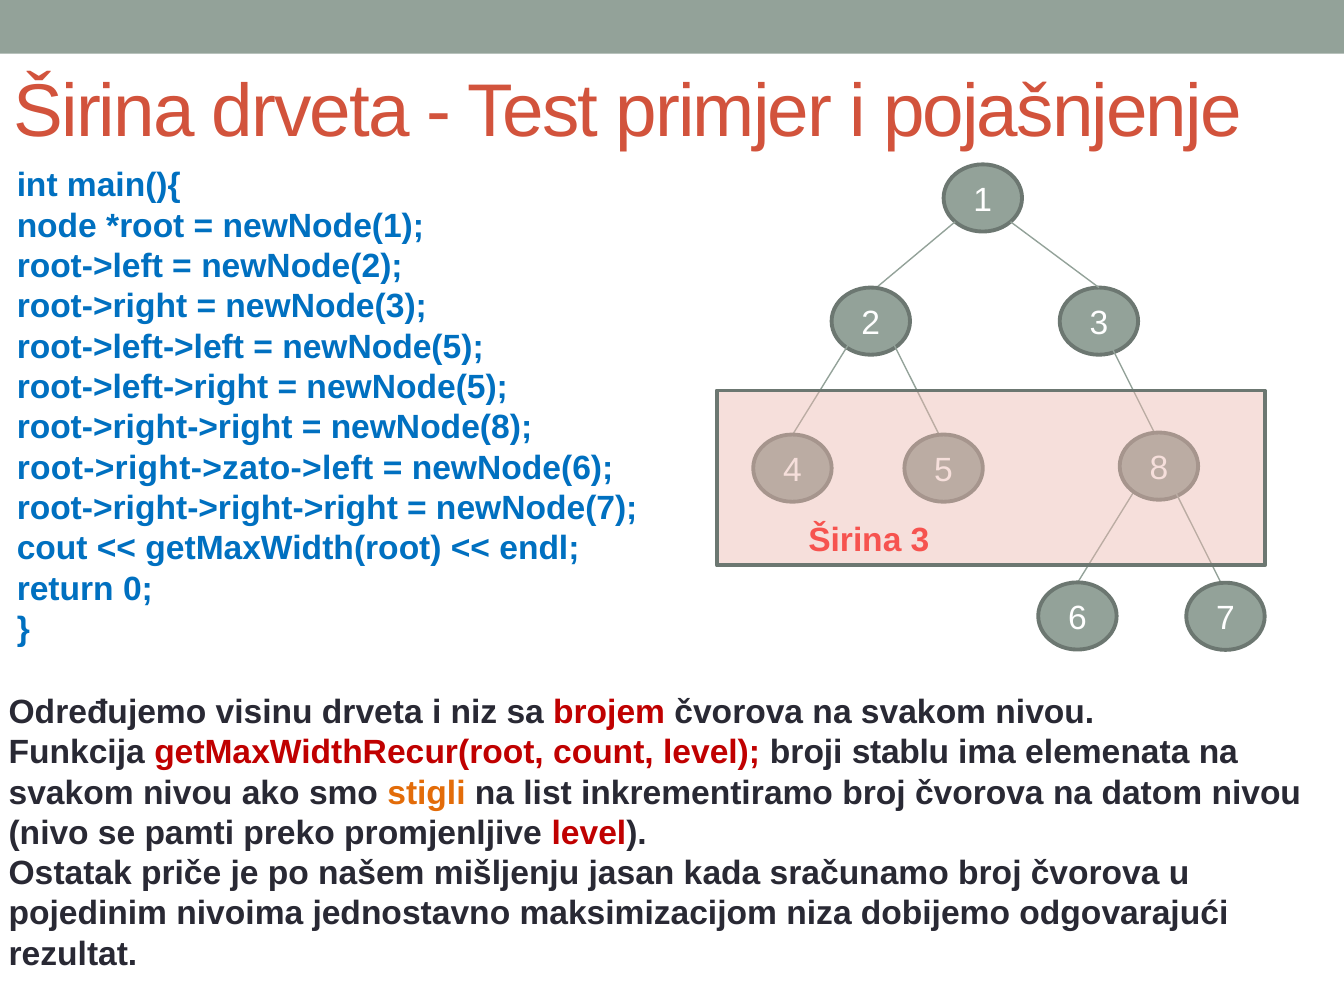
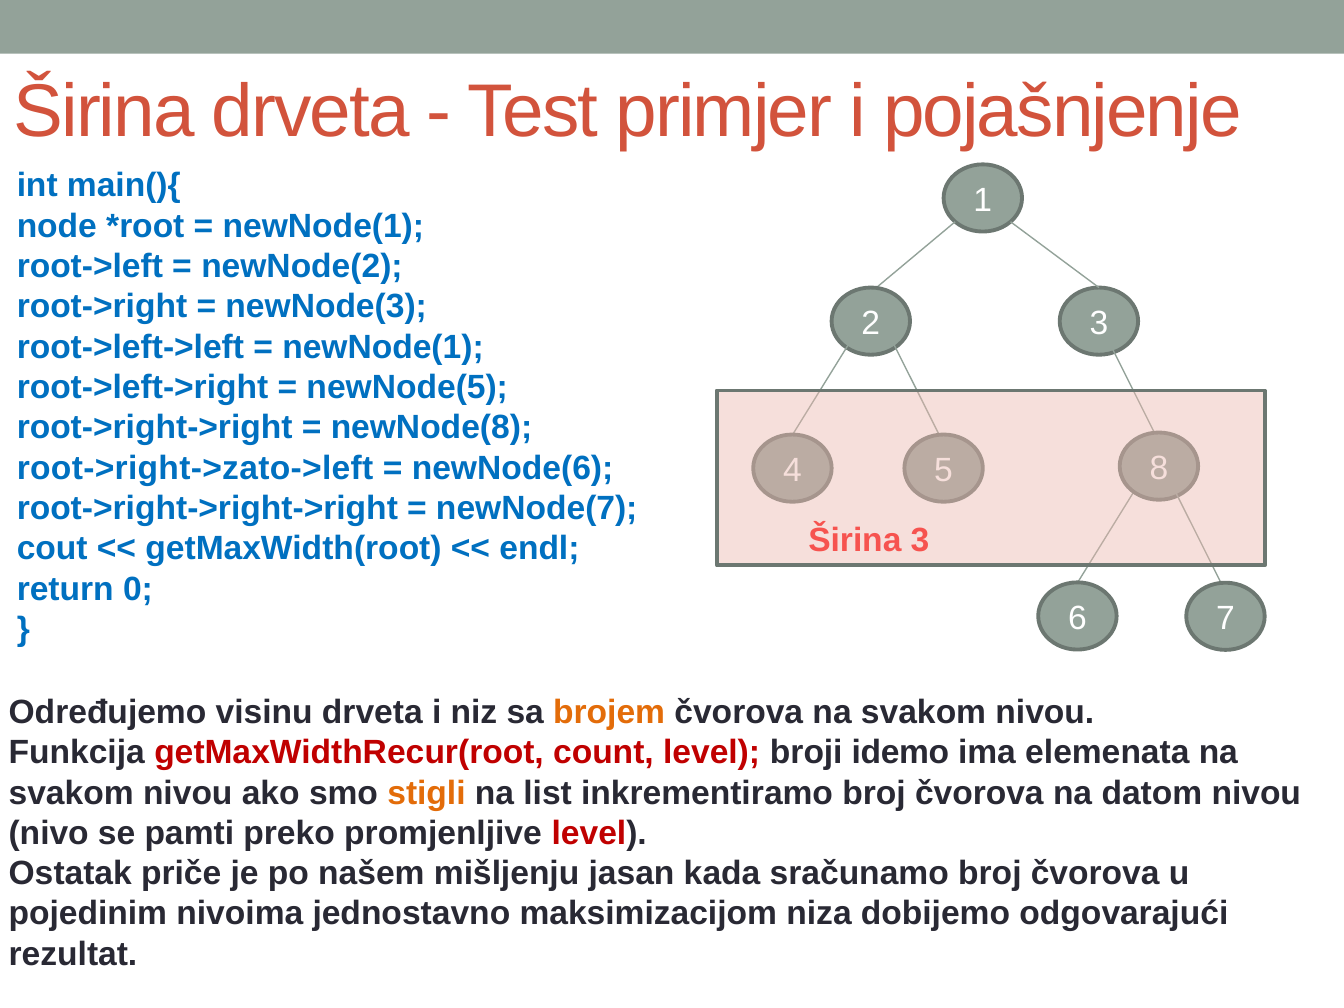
newNode(5: newNode(5 -> newNode(1 (383, 347)
brojem colour: red -> orange (609, 712)
stablu: stablu -> idemo (900, 753)
